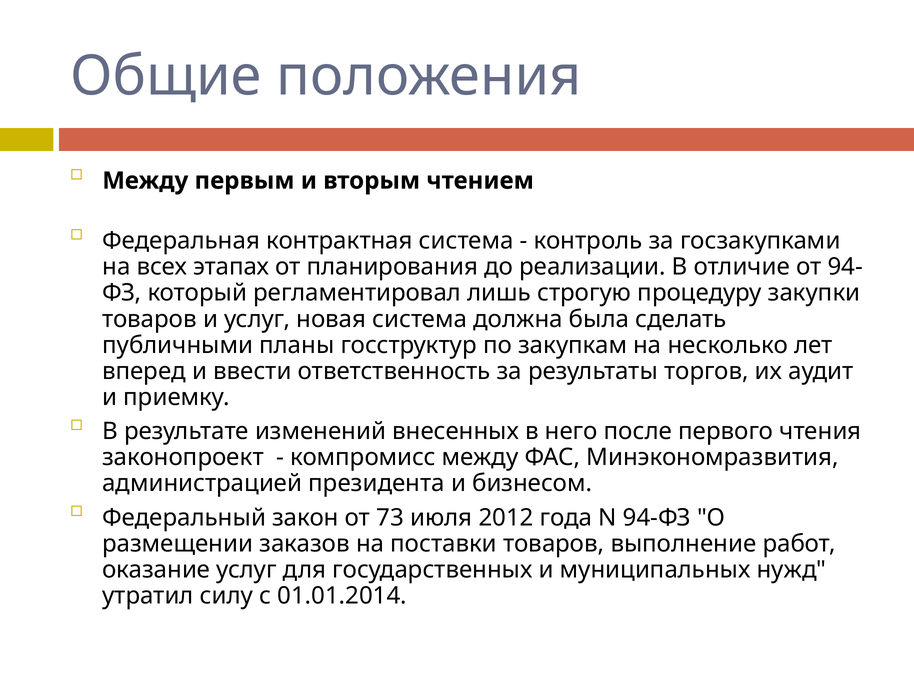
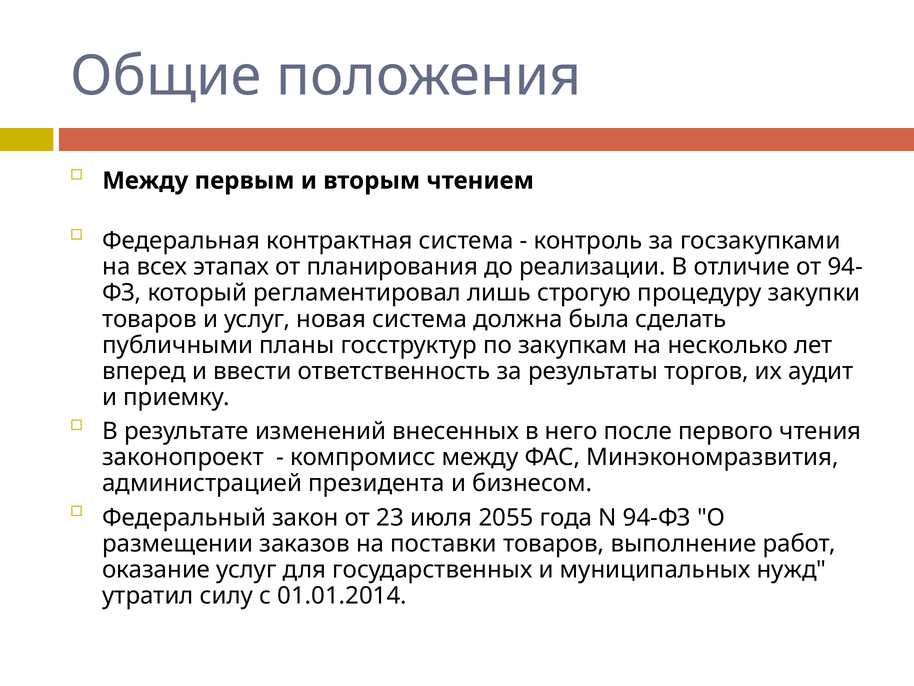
73: 73 -> 23 (390, 517)
2012: 2012 -> 2055 (506, 517)
